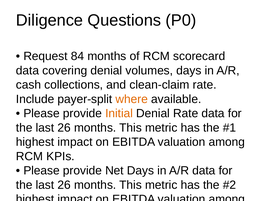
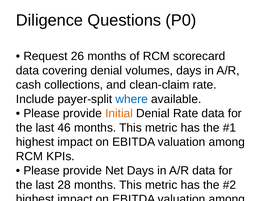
84: 84 -> 26 (78, 56)
where colour: orange -> blue (132, 99)
26: 26 -> 46 (64, 127)
26: 26 -> 28 (64, 184)
